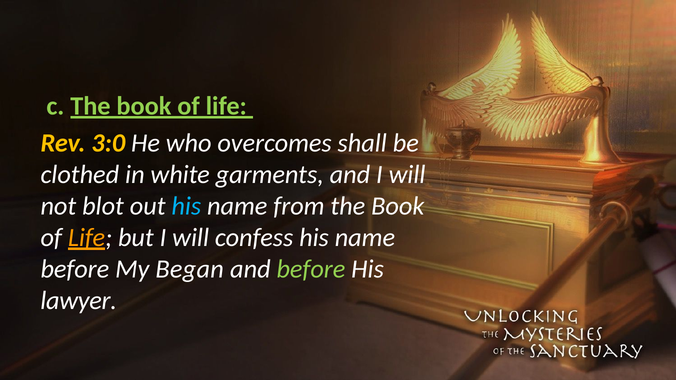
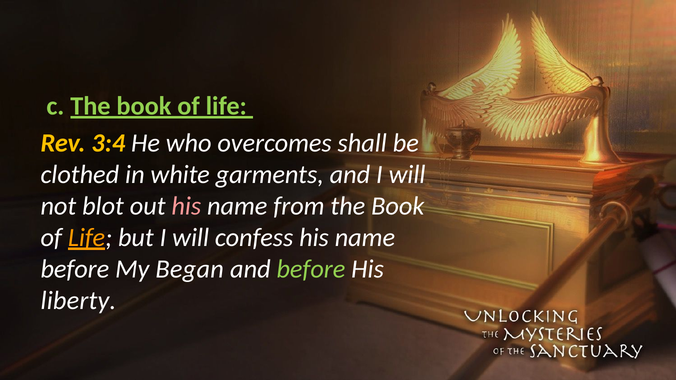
3:0: 3:0 -> 3:4 (108, 143)
his colour: light blue -> pink (186, 206)
lawyer: lawyer -> liberty (78, 301)
